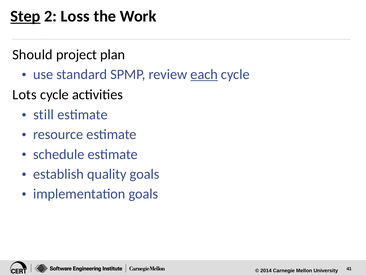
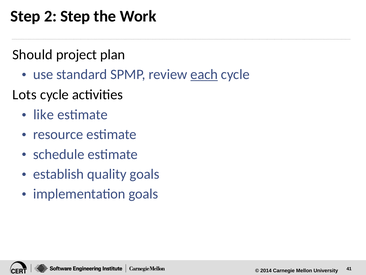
Step underline: present -> none (25, 16)
2 Loss: Loss -> Step (75, 16)
still: still -> like (44, 114)
